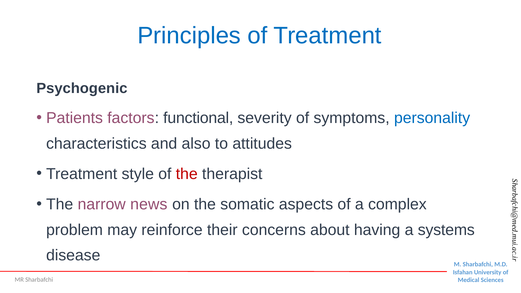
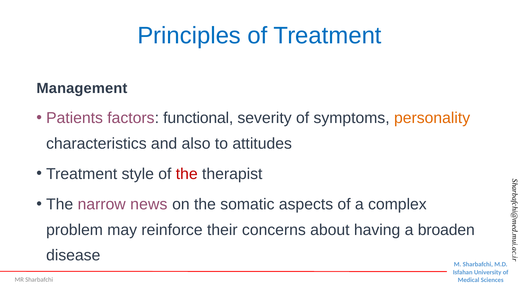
Psychogenic: Psychogenic -> Management (82, 88)
personality colour: blue -> orange (432, 118)
systems: systems -> broaden (446, 230)
